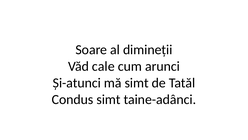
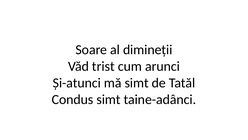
cale: cale -> trist (103, 66)
